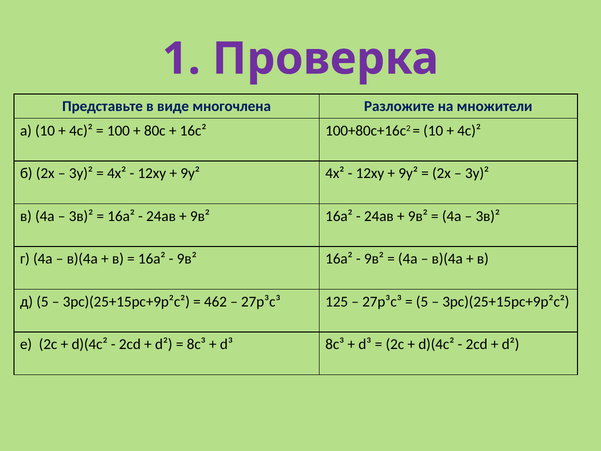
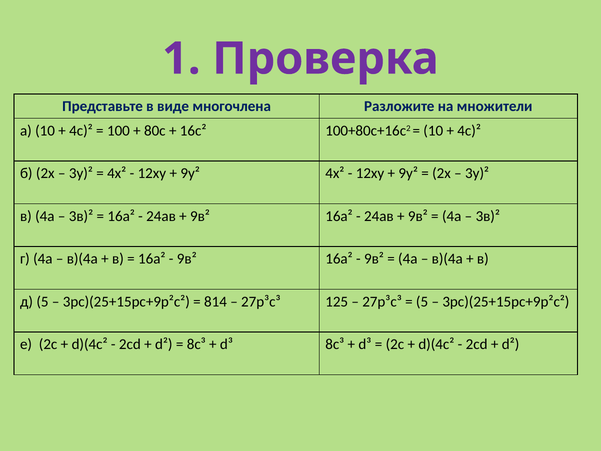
462: 462 -> 814 (215, 301)
